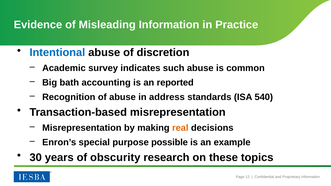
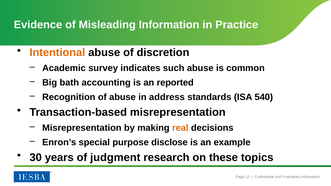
Intentional colour: blue -> orange (57, 52)
possible: possible -> disclose (169, 143)
obscurity: obscurity -> judgment (115, 158)
